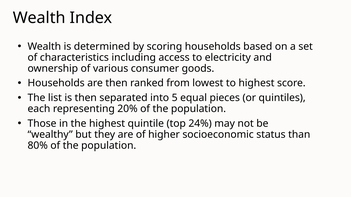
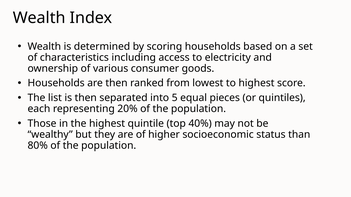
24%: 24% -> 40% (200, 124)
